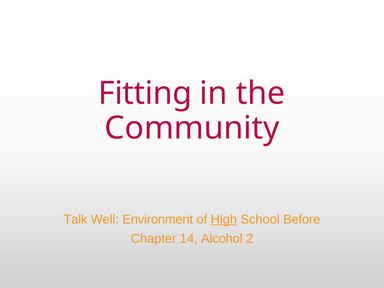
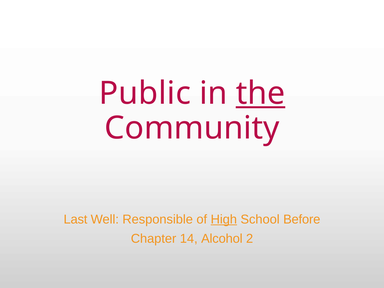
Fitting: Fitting -> Public (145, 93)
the underline: none -> present (261, 93)
Talk: Talk -> Last (75, 219)
Environment: Environment -> Responsible (158, 219)
